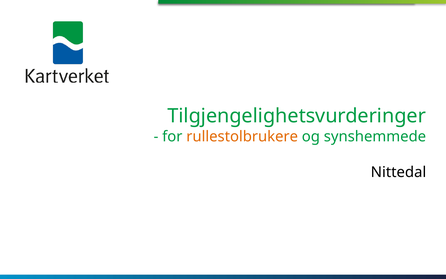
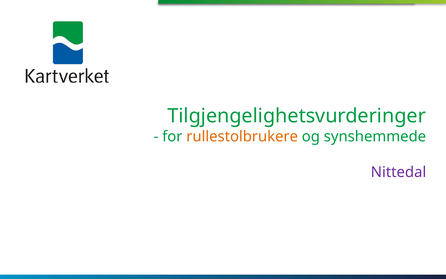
Nittedal colour: black -> purple (399, 172)
